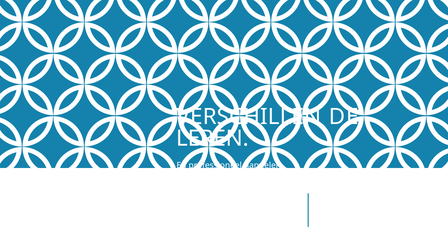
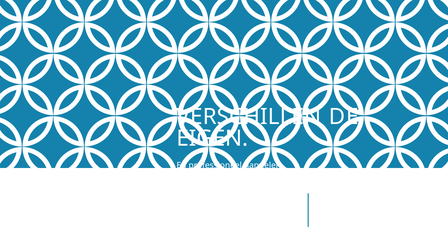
LEREN: LEREN -> EIGEN (212, 138)
